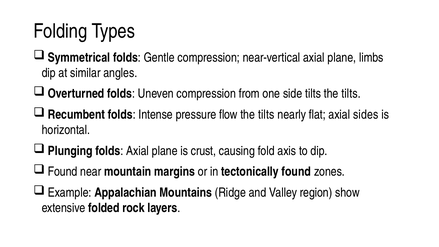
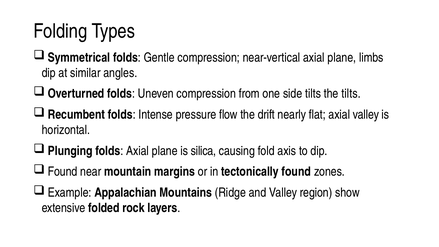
tilts: tilts -> drift (266, 115)
axial sides: sides -> valley (366, 115)
crust: crust -> silica (203, 151)
